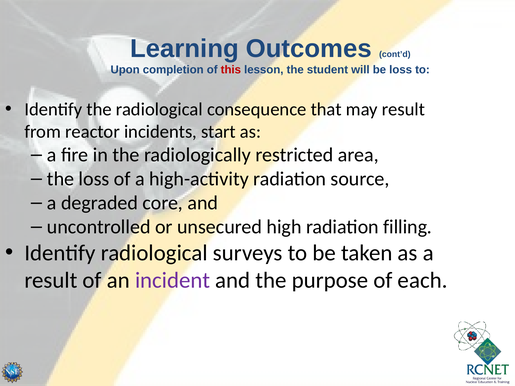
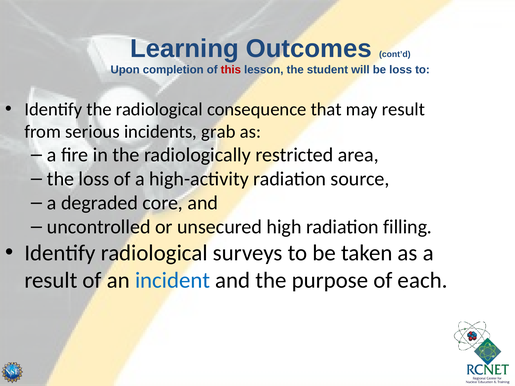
reactor: reactor -> serious (92, 132)
start: start -> grab (218, 132)
incident colour: purple -> blue (173, 281)
